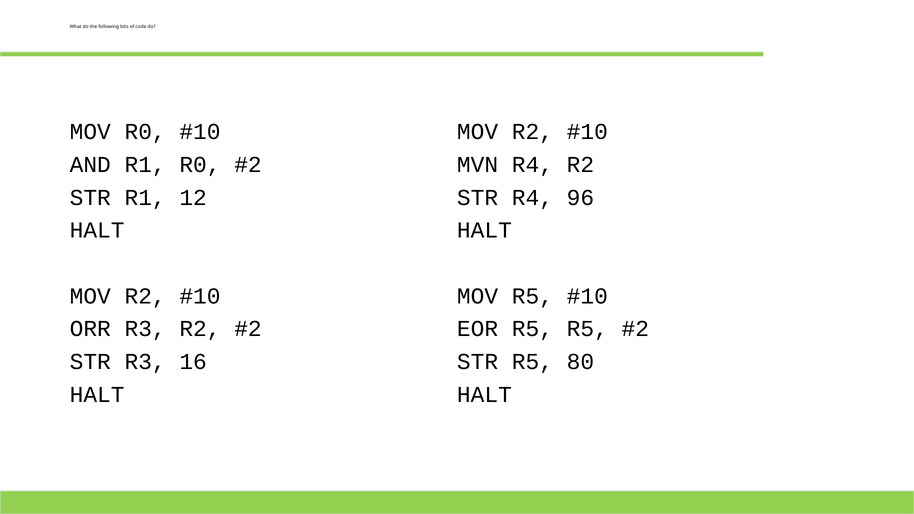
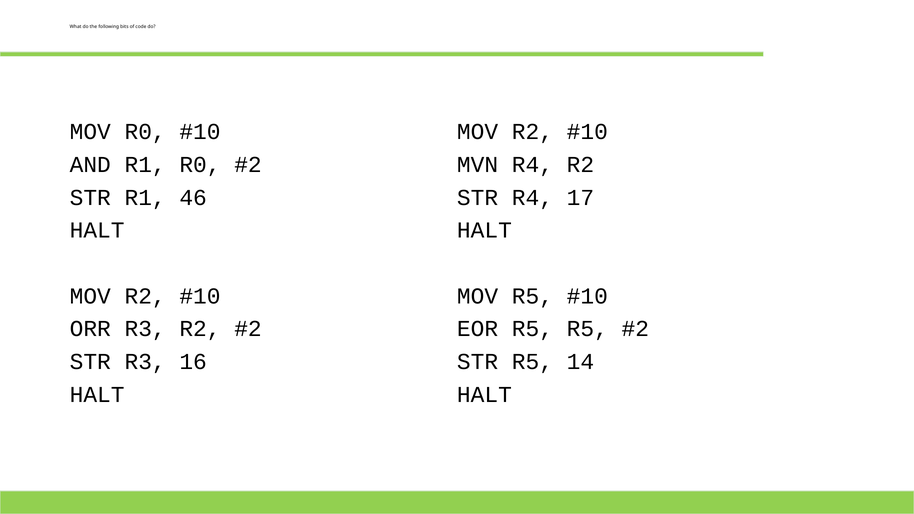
12: 12 -> 46 (193, 198)
96: 96 -> 17 (580, 198)
80: 80 -> 14 (580, 362)
